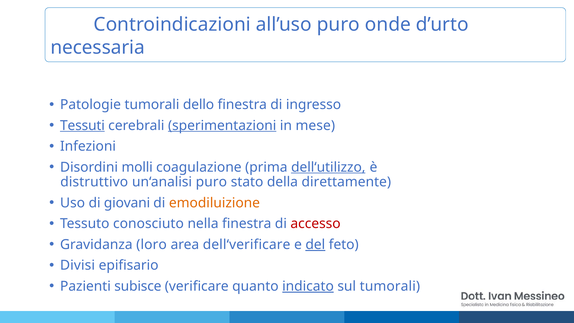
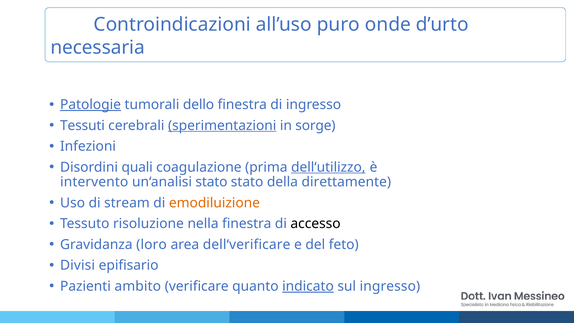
Patologie underline: none -> present (91, 105)
Tessuti underline: present -> none (82, 125)
mese: mese -> sorge (315, 125)
molli: molli -> quali (137, 167)
distruttivo: distruttivo -> intervento (94, 182)
un‘analisi puro: puro -> stato (211, 182)
giovani: giovani -> stream (127, 203)
conosciuto: conosciuto -> risoluzione (148, 224)
accesso colour: red -> black (316, 224)
del underline: present -> none (315, 244)
subisce: subisce -> ambito (138, 286)
sul tumorali: tumorali -> ingresso (390, 286)
